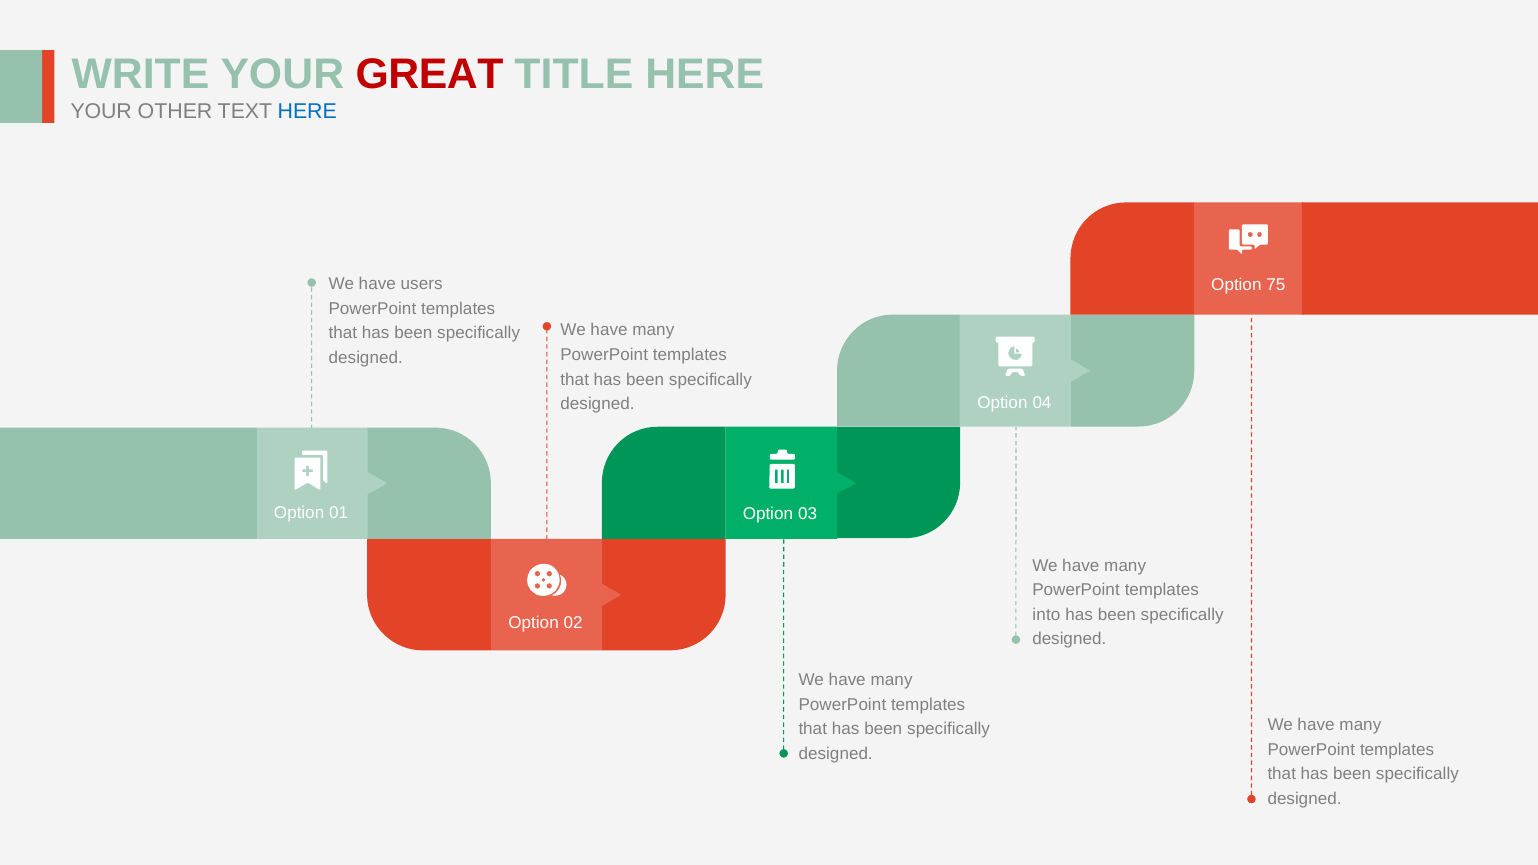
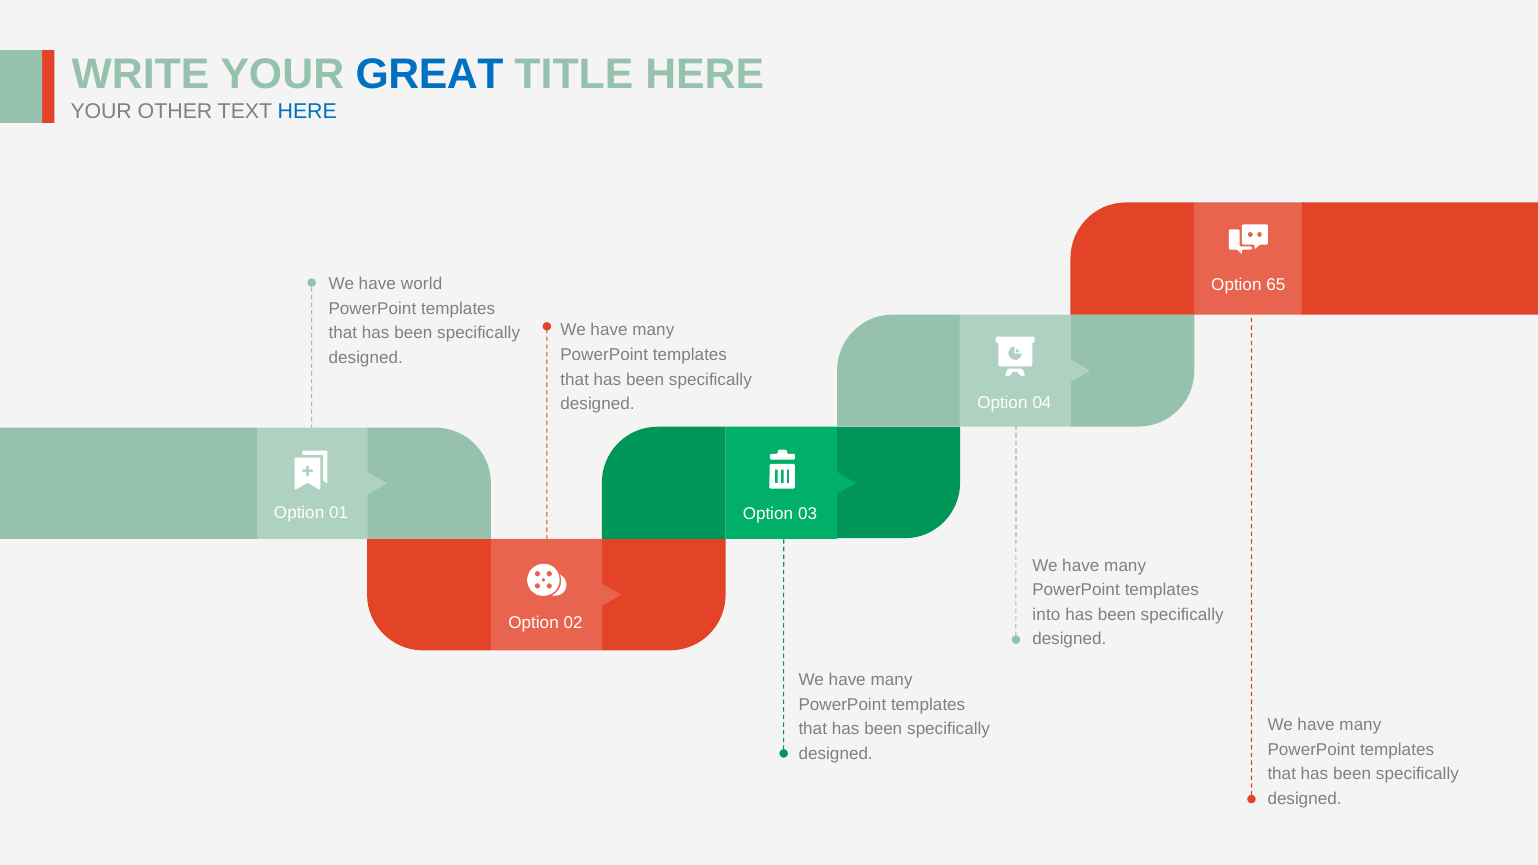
GREAT colour: red -> blue (430, 74)
users: users -> world (422, 284)
75: 75 -> 65 (1276, 285)
